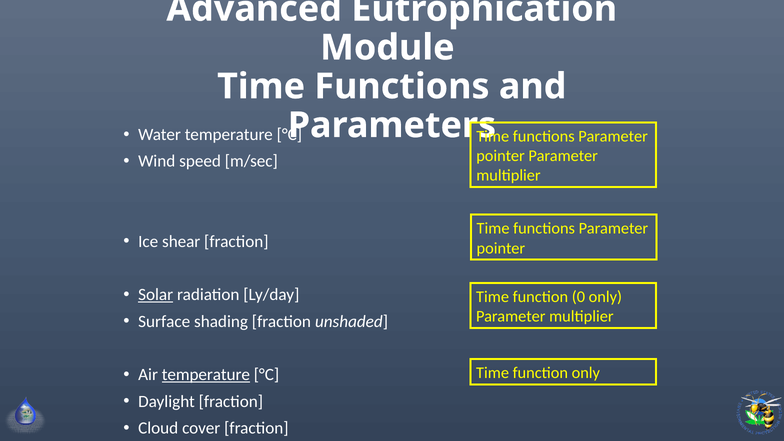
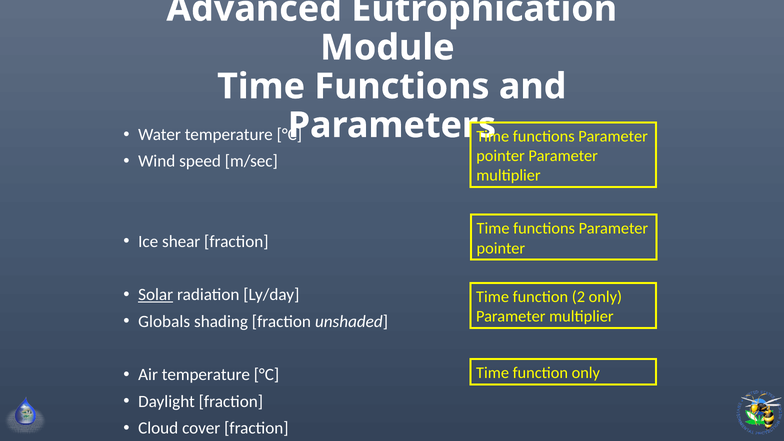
0: 0 -> 2 (578, 297)
Surface: Surface -> Globals (164, 321)
temperature underline: present -> none (206, 375)
